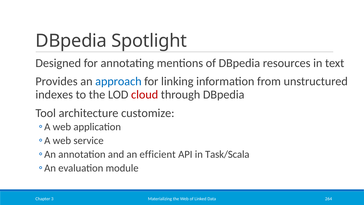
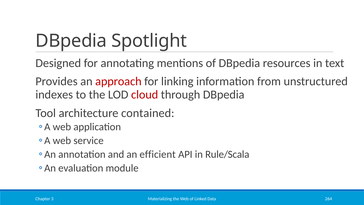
approach colour: blue -> red (118, 81)
customize: customize -> contained (148, 113)
Task/Scala: Task/Scala -> Rule/Scala (227, 154)
